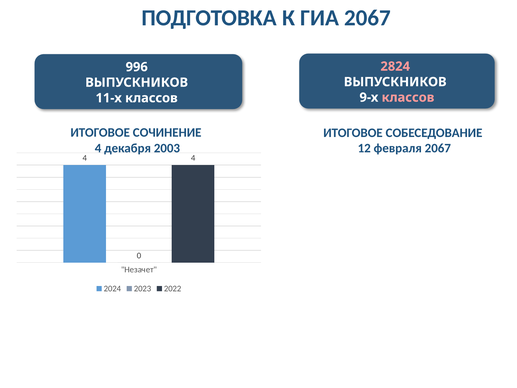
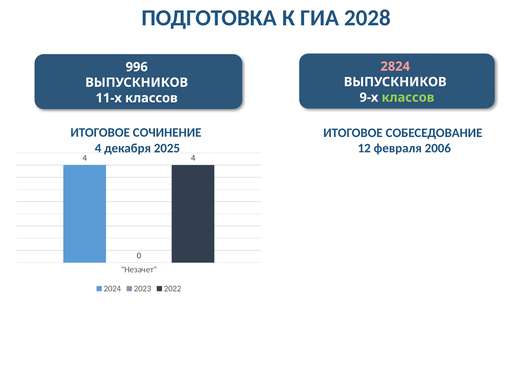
ГИА 2067: 2067 -> 2028 (367, 18)
классов colour: pink -> light green (408, 97)
2003: 2003 -> 2025 (167, 148)
февраля 2067: 2067 -> 2006 (438, 148)
